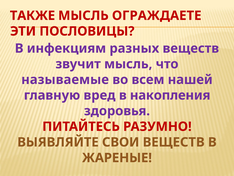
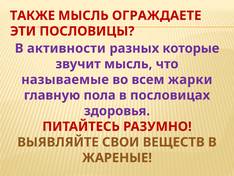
инфекциям: инфекциям -> активности (66, 48)
разных веществ: веществ -> которые (191, 48)
нашей: нашей -> жарки (190, 79)
вред: вред -> пола (100, 95)
накопления: накопления -> пословицах (170, 95)
